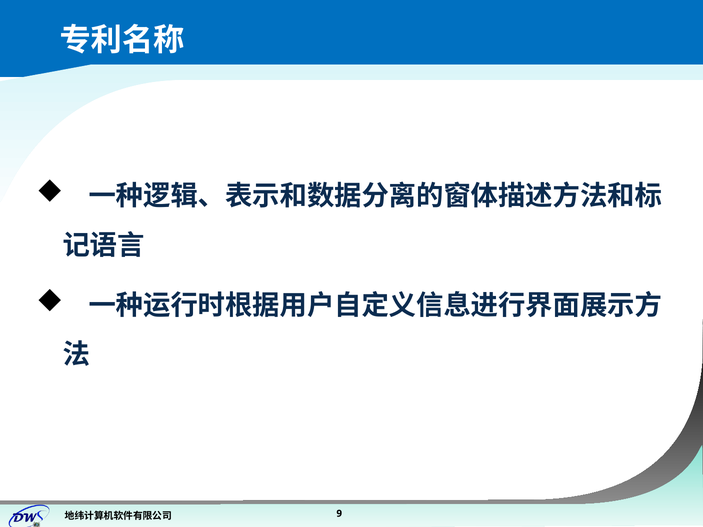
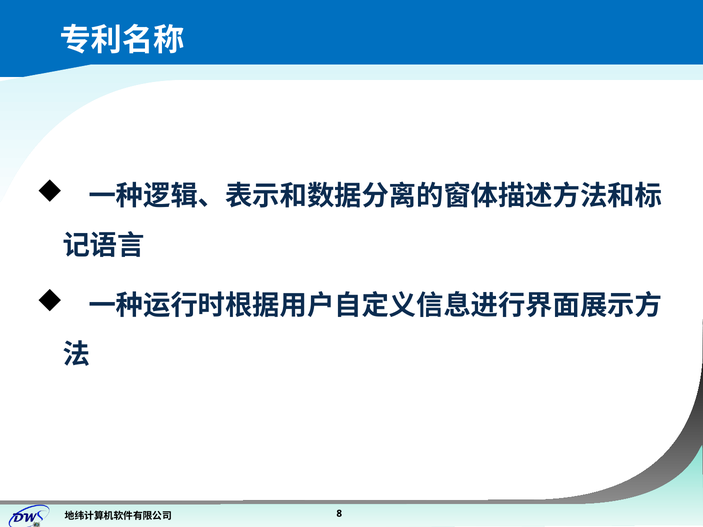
9: 9 -> 8 (339, 514)
